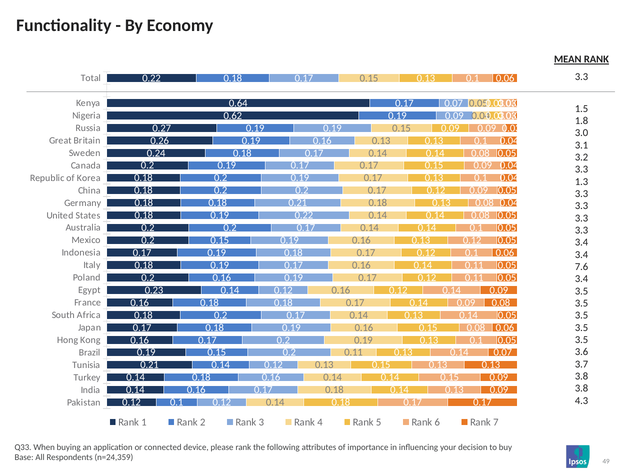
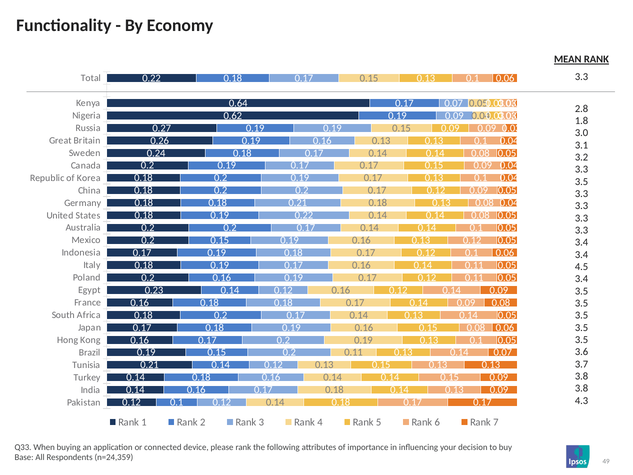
1.5: 1.5 -> 2.8 (582, 109)
1.3: 1.3 -> 3.5 (582, 182)
7.6: 7.6 -> 4.5 (582, 267)
